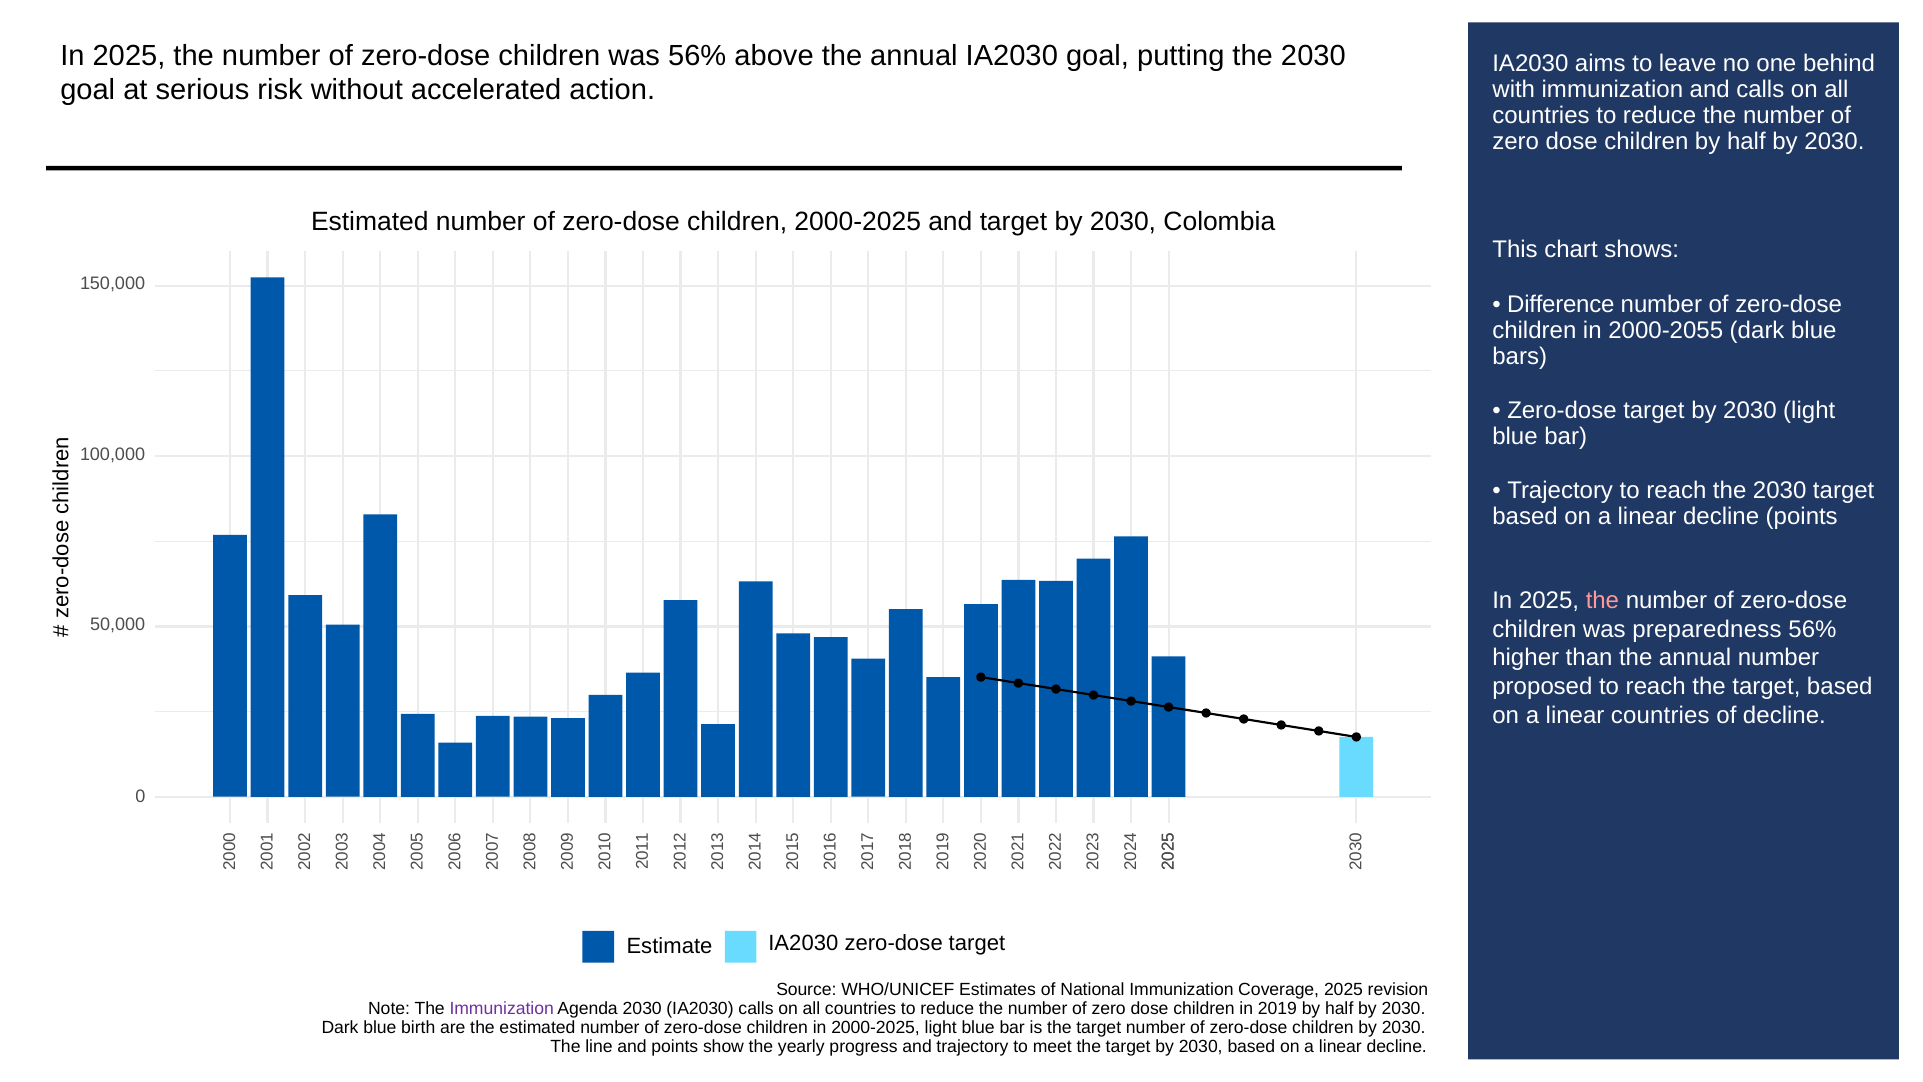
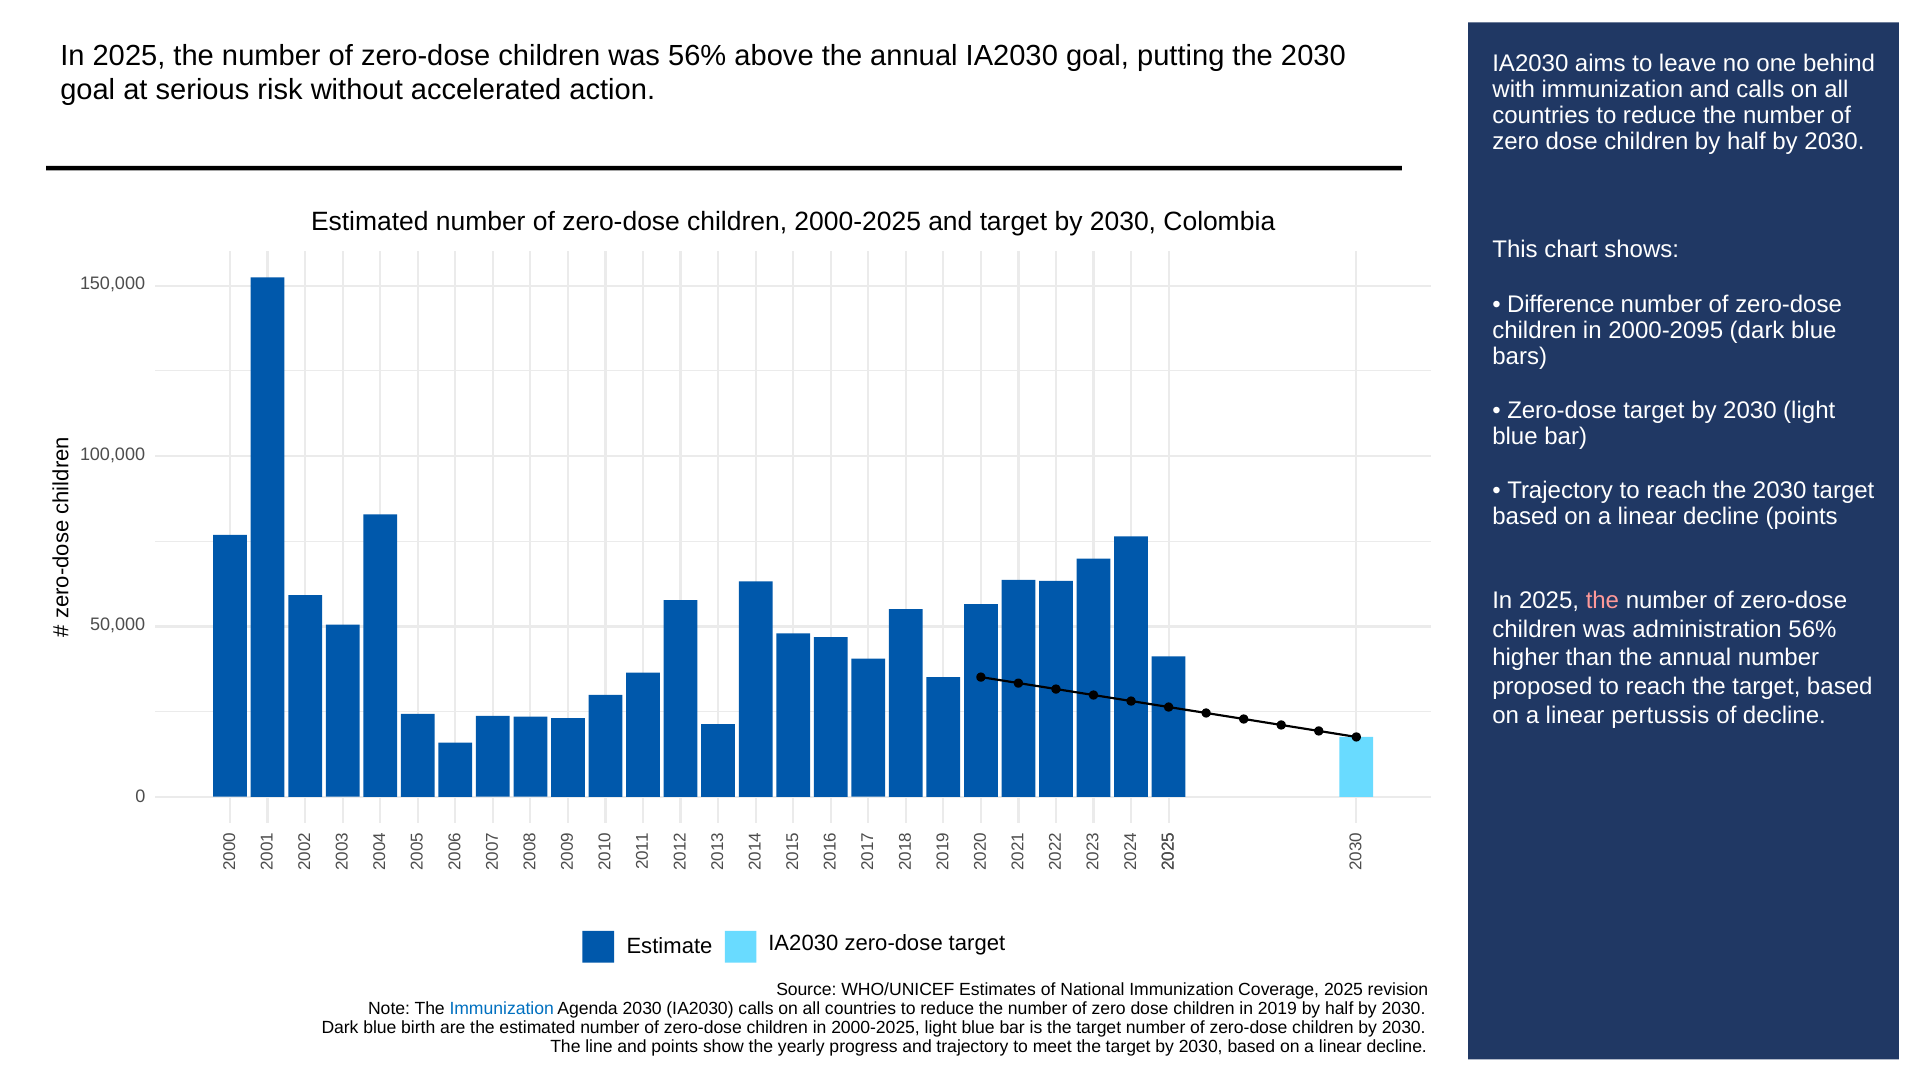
2000-2055: 2000-2055 -> 2000-2095 (1666, 330)
preparedness: preparedness -> administration (1707, 629)
linear countries: countries -> pertussis (1660, 715)
Immunization colour: purple -> blue (502, 1009)
